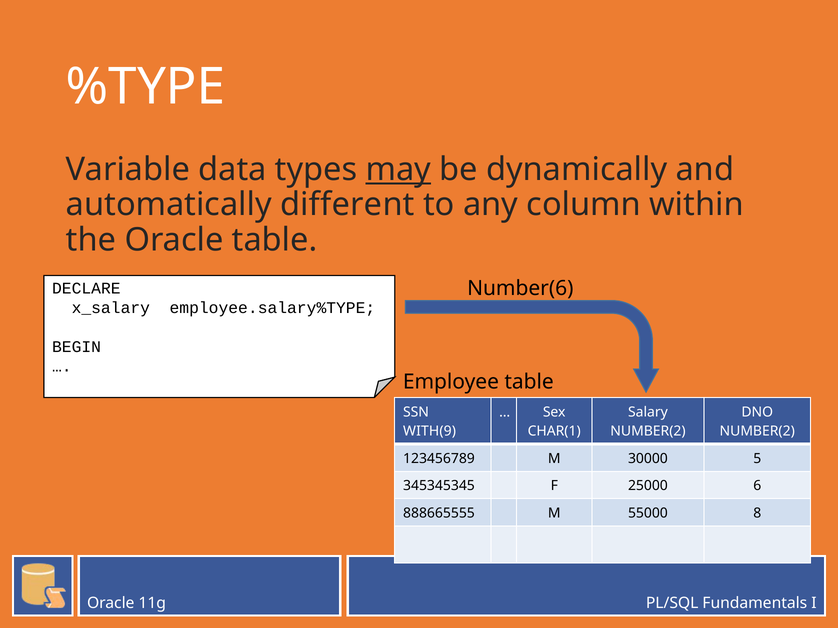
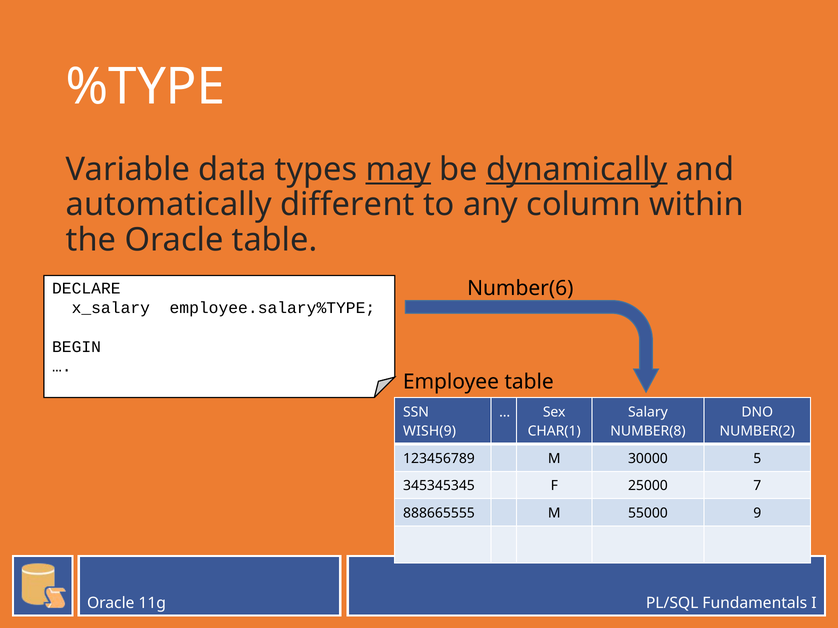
dynamically underline: none -> present (577, 170)
WITH(9: WITH(9 -> WISH(9 (430, 431)
NUMBER(2: NUMBER(2 -> NUMBER(8 (648, 431)
6: 6 -> 7 (757, 486)
8: 8 -> 9 (757, 514)
